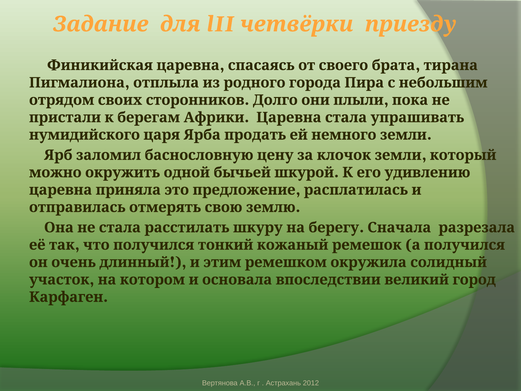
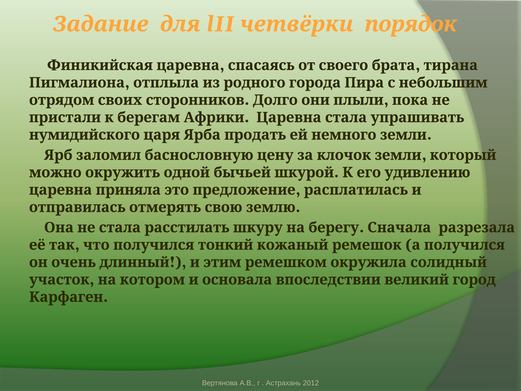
приезду: приезду -> порядок (411, 24)
